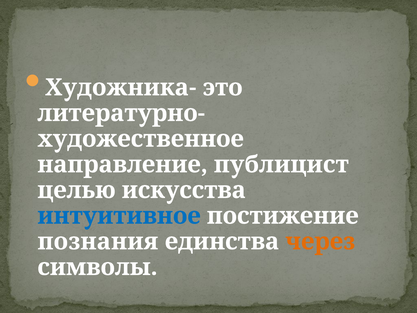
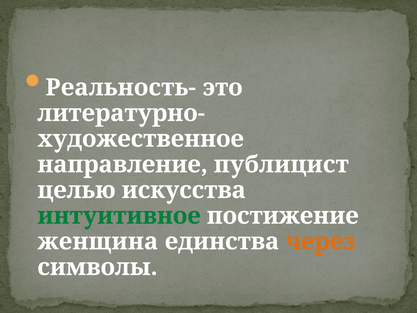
Художника-: Художника- -> Реальность- (121, 87)
интуитивное colour: blue -> green (119, 216)
познания: познания -> женщина (98, 241)
